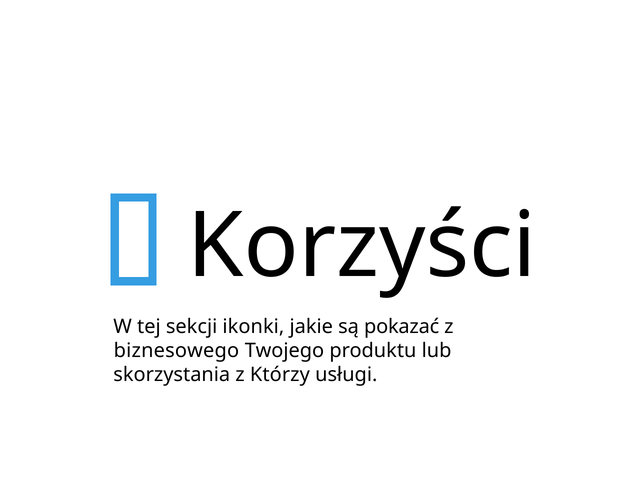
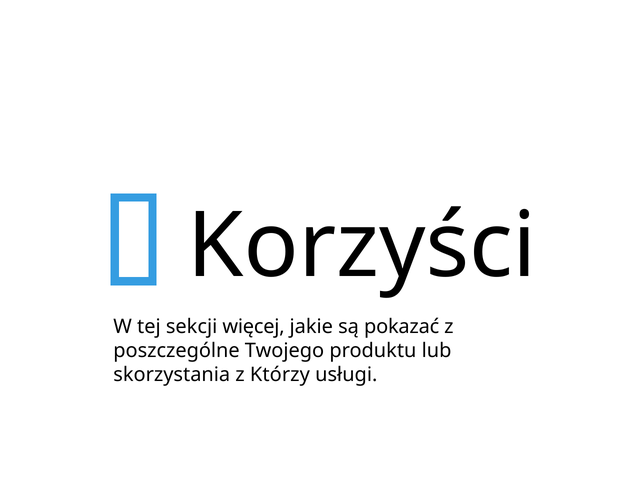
ikonki: ikonki -> więcej (254, 327)
biznesowego: biznesowego -> poszczególne (177, 351)
